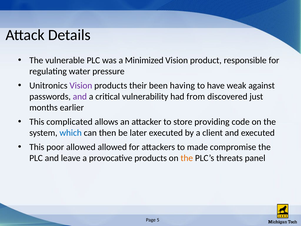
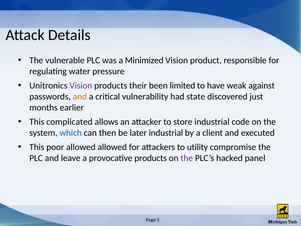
having: having -> limited (182, 86)
and colour: purple -> orange (80, 97)
from: from -> state (196, 97)
store providing: providing -> industrial (212, 122)
later executed: executed -> industrial (166, 133)
made: made -> utility (197, 147)
the colour: orange -> purple (187, 158)
threats: threats -> hacked (229, 158)
